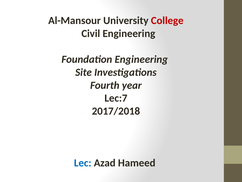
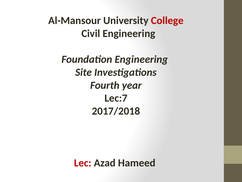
Lec colour: blue -> red (83, 163)
